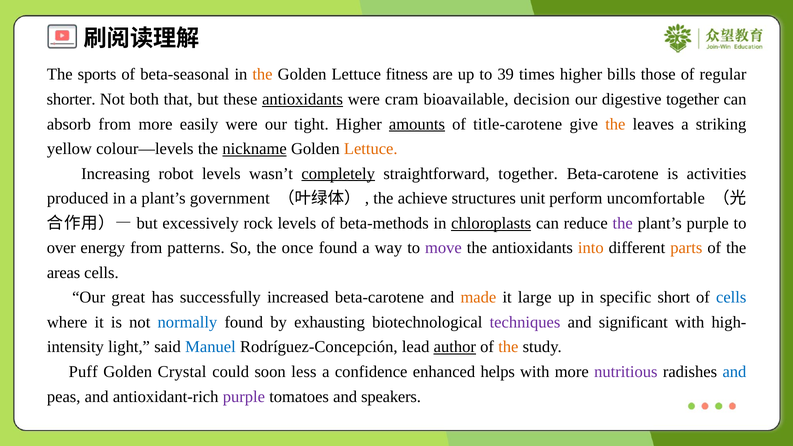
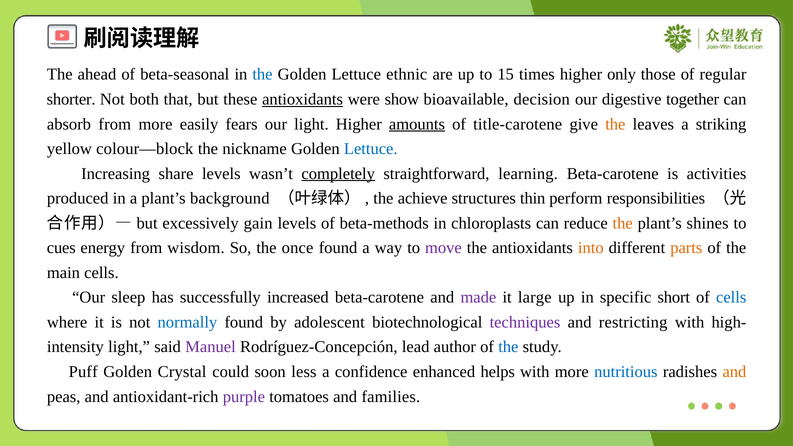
sports: sports -> ahead (97, 75)
the colour: orange -> blue (262, 75)
fitness: fitness -> ethnic (407, 75)
39: 39 -> 15 (506, 75)
bills: bills -> only (622, 75)
cram: cram -> show (402, 99)
easily were: were -> fears (242, 124)
our tight: tight -> light (311, 124)
colour—levels: colour—levels -> colour—block (145, 149)
nickname underline: present -> none (255, 149)
Lettuce colour: orange -> blue (371, 149)
robot: robot -> share (176, 174)
straightforward together: together -> learning (528, 174)
government: government -> background (230, 198)
unit: unit -> thin (533, 198)
uncomfortable: uncomfortable -> responsibilities (656, 198)
rock: rock -> gain (258, 223)
chloroplasts underline: present -> none (491, 223)
the colour: purple -> orange (623, 223)
plant’s purple: purple -> shines (708, 223)
over: over -> cues (61, 248)
patterns: patterns -> wisdom (196, 248)
areas: areas -> main (63, 273)
great: great -> sleep (128, 298)
made colour: orange -> purple (478, 298)
exhausting: exhausting -> adolescent (329, 322)
significant: significant -> restricting (633, 322)
Manuel colour: blue -> purple (210, 347)
author underline: present -> none (455, 347)
the colour: orange -> blue (508, 347)
nutritious colour: purple -> blue (626, 372)
and colour: blue -> orange (734, 372)
speakers: speakers -> families (391, 397)
